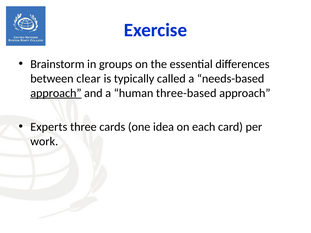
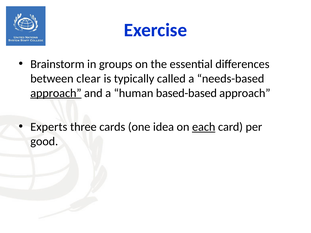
three-based: three-based -> based-based (186, 93)
each underline: none -> present (204, 127)
work: work -> good (44, 142)
